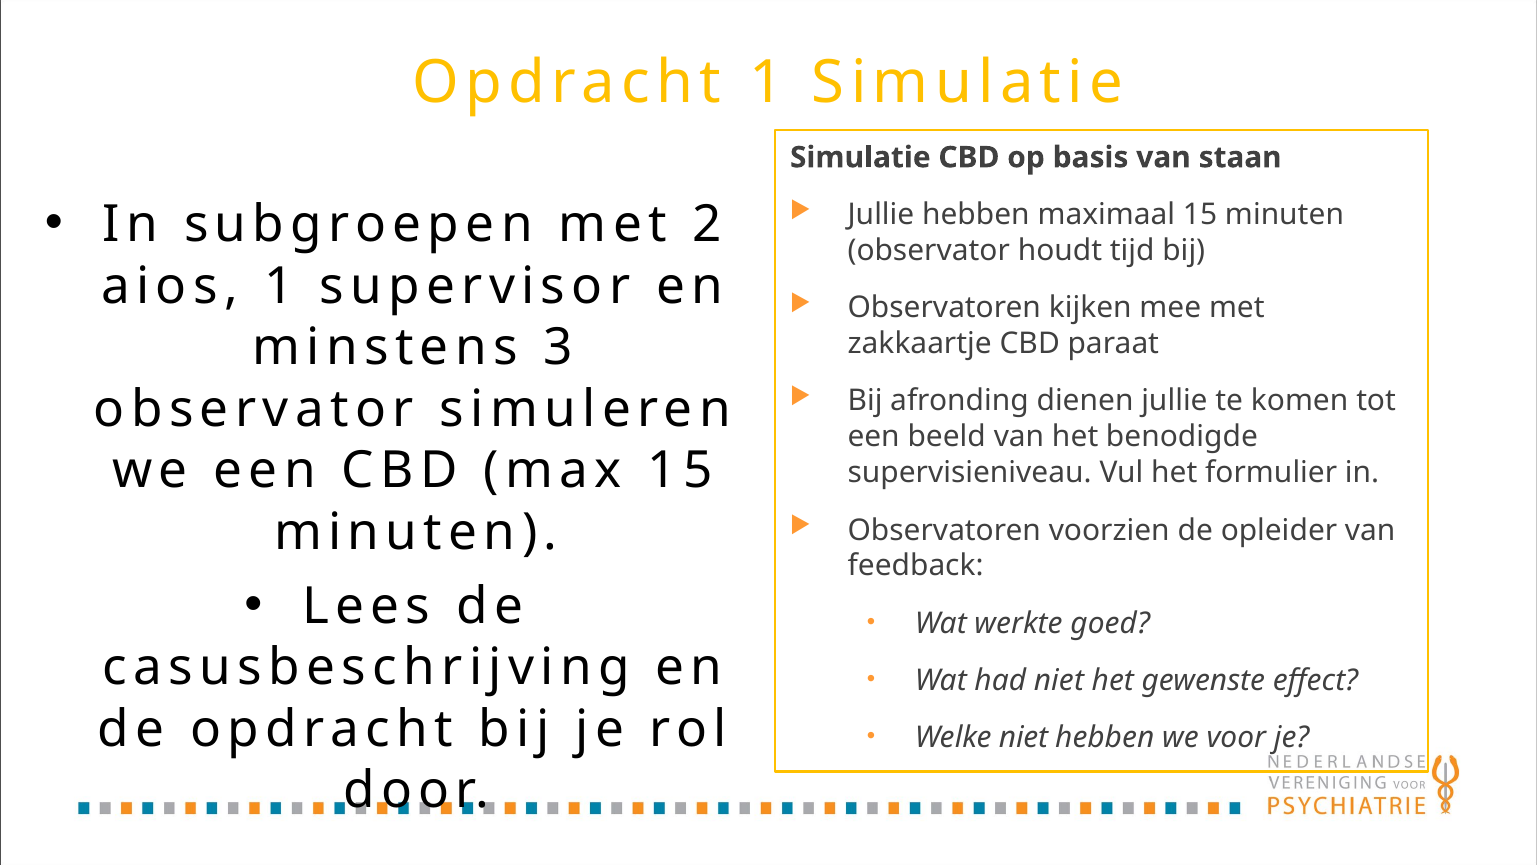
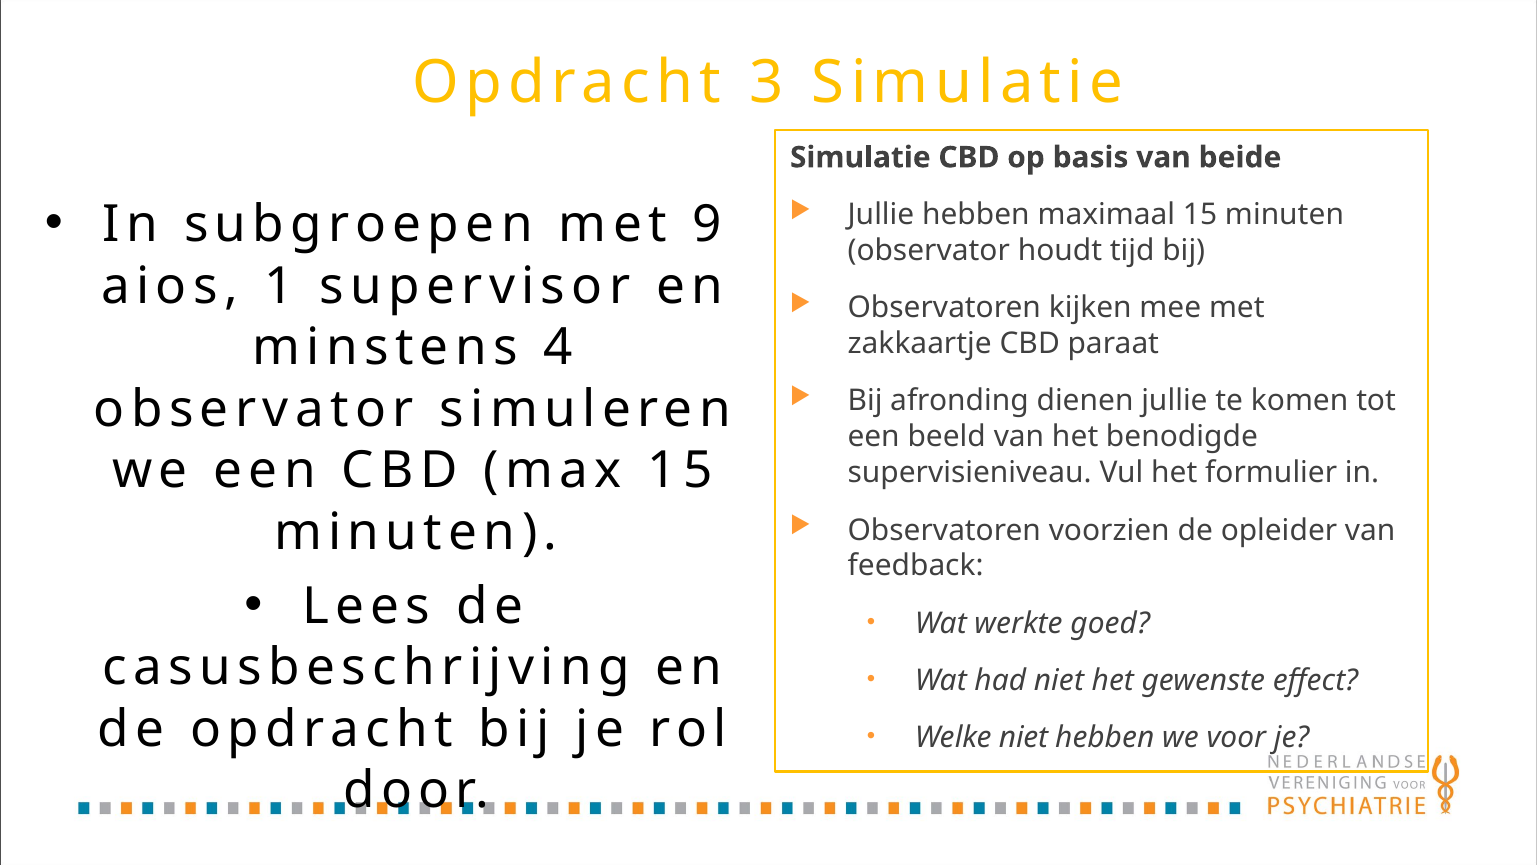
Opdracht 1: 1 -> 3 (767, 82)
staan: staan -> beide (1240, 157)
2: 2 -> 9 (708, 225)
3: 3 -> 4 (558, 347)
